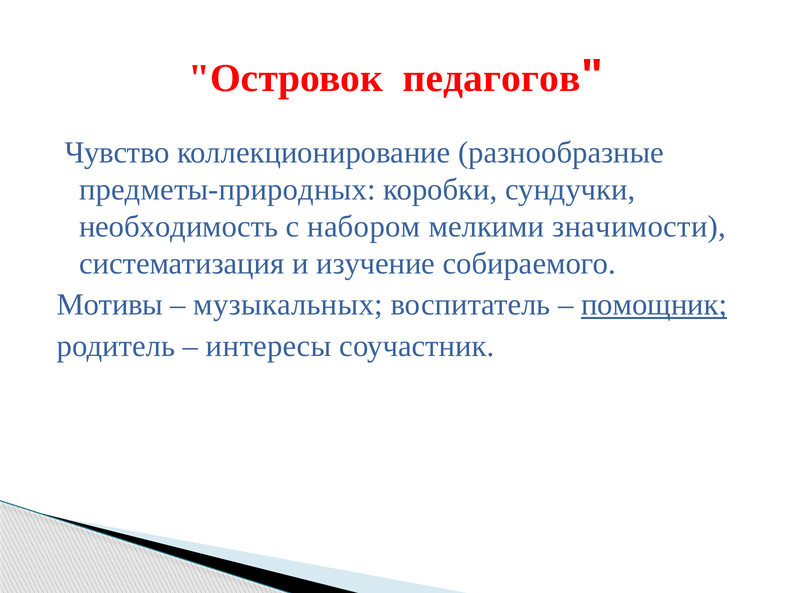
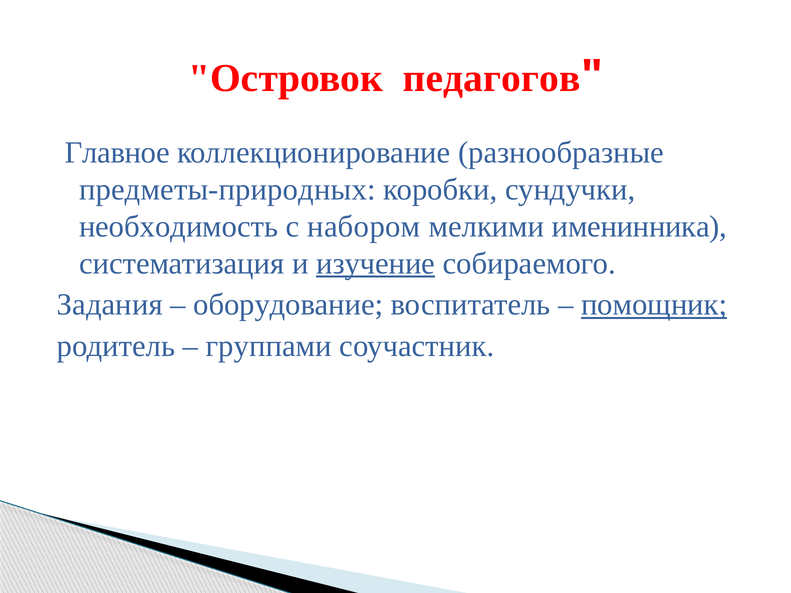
Чувство: Чувство -> Главное (117, 153)
значимости: значимости -> именинника (639, 227)
изучение underline: none -> present (376, 263)
Мотивы: Мотивы -> Задания (110, 305)
музыкальных: музыкальных -> оборудование (288, 305)
интересы: интересы -> группами (269, 346)
